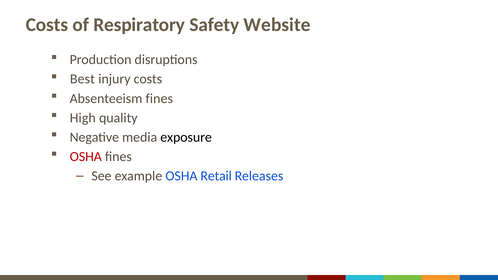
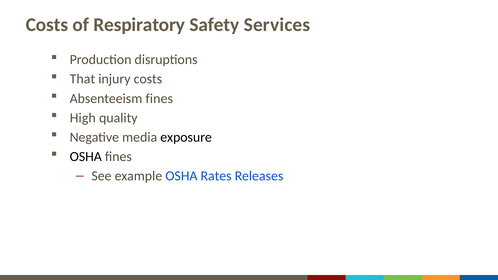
Website: Website -> Services (277, 25)
Best: Best -> That (82, 79)
OSHA colour: red -> black (86, 157)
Retail: Retail -> Rates (216, 176)
